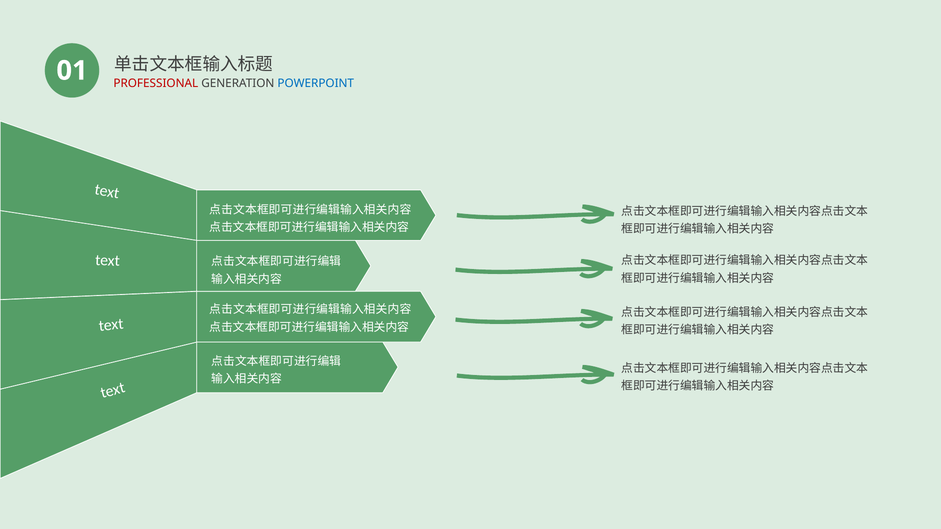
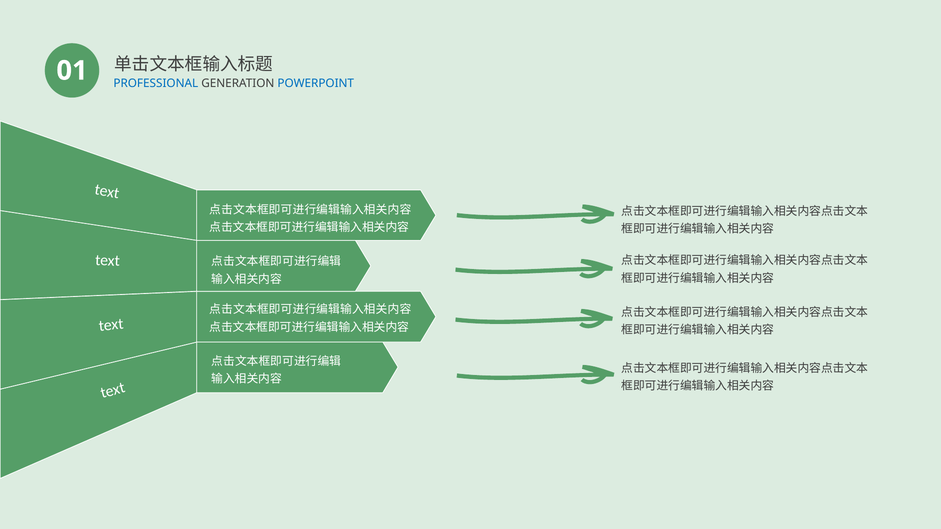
PROFESSIONAL colour: red -> blue (156, 83)
